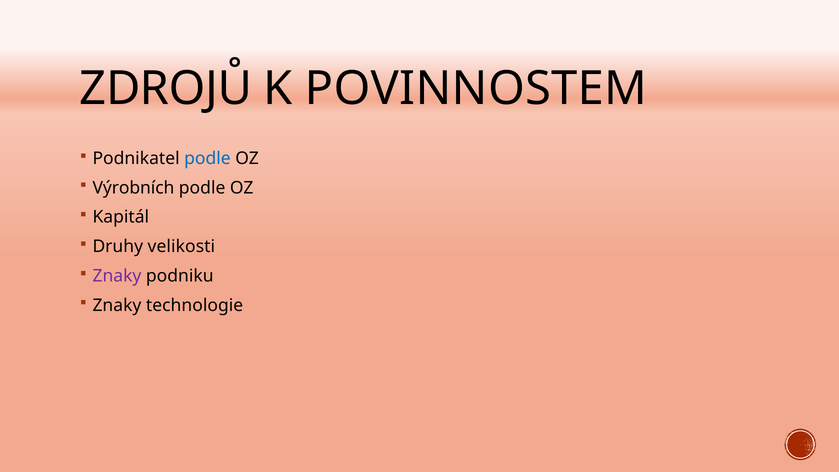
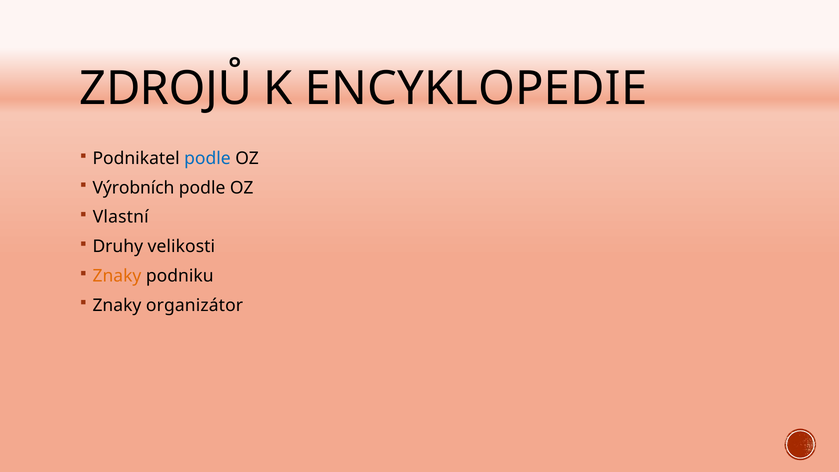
POVINNOSTEM: POVINNOSTEM -> ENCYKLOPEDIE (476, 88)
Kapitál: Kapitál -> Vlastní (121, 217)
Znaky colour: purple -> orange (117, 276)
technologie: technologie -> organizátor (195, 305)
